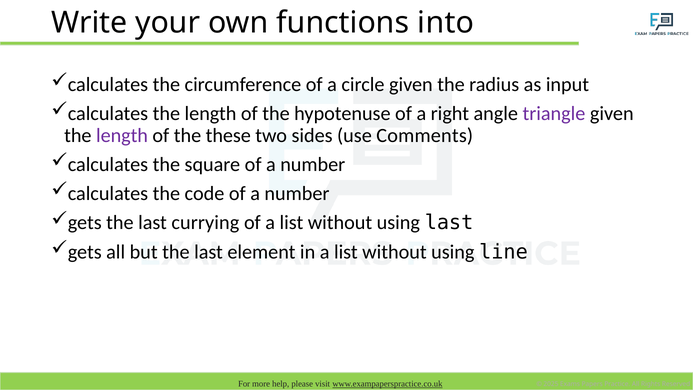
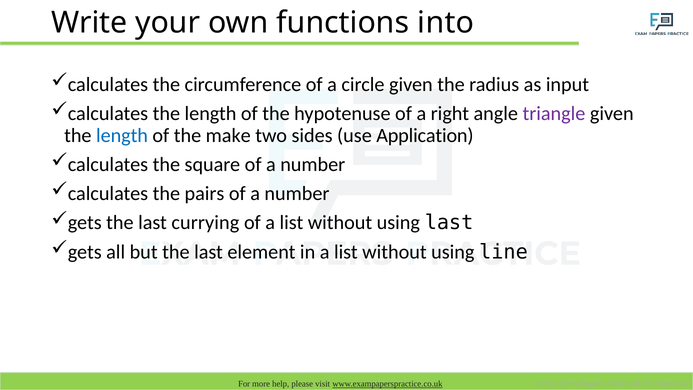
length colour: purple -> blue (122, 136)
these: these -> make (228, 136)
Comments: Comments -> Application (425, 136)
code: code -> pairs (204, 194)
